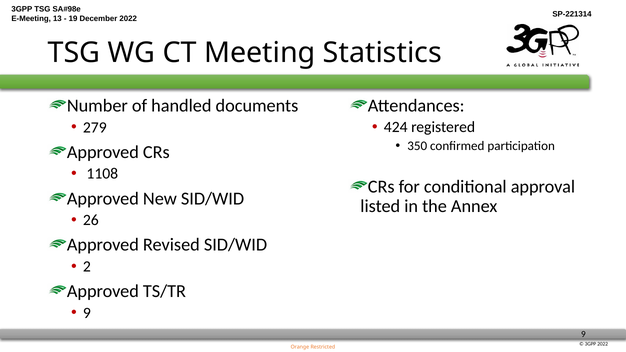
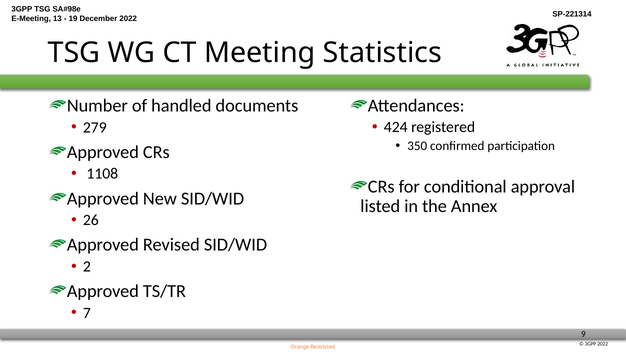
9: 9 -> 7 (87, 313)
